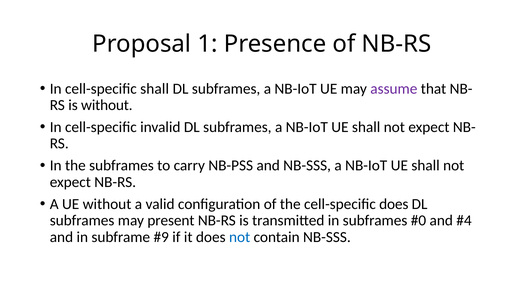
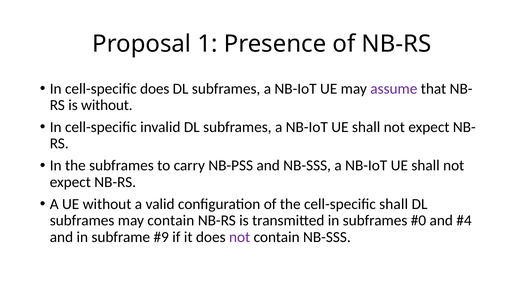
cell-specific shall: shall -> does (155, 89)
cell-specific does: does -> shall (394, 204)
may present: present -> contain (171, 220)
not colour: blue -> purple (240, 237)
